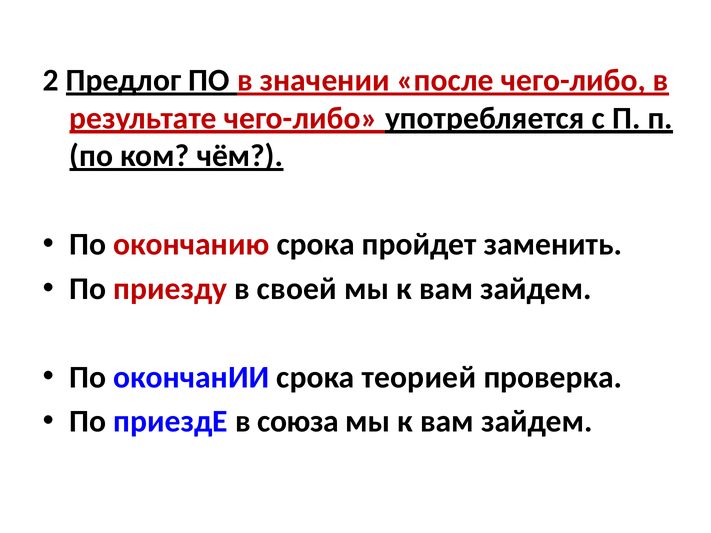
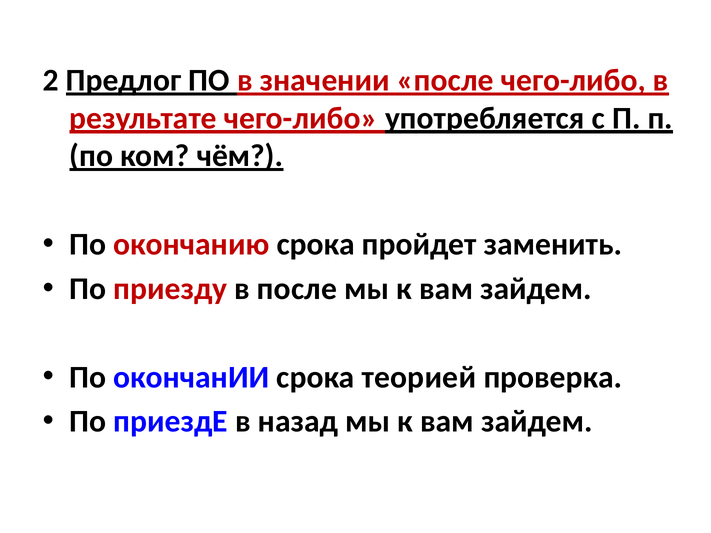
в своей: своей -> после (297, 289)
союза: союза -> назад (298, 422)
